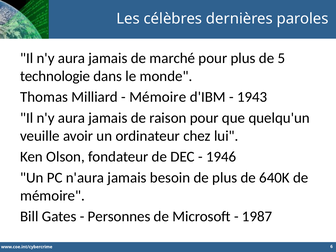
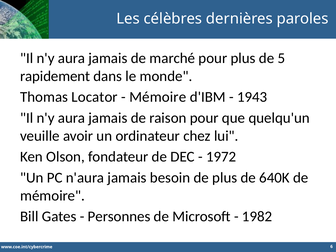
technologie: technologie -> rapidement (55, 76)
Milliard: Milliard -> Locator (95, 97)
1946: 1946 -> 1972 (221, 157)
1987: 1987 -> 1982 (257, 217)
